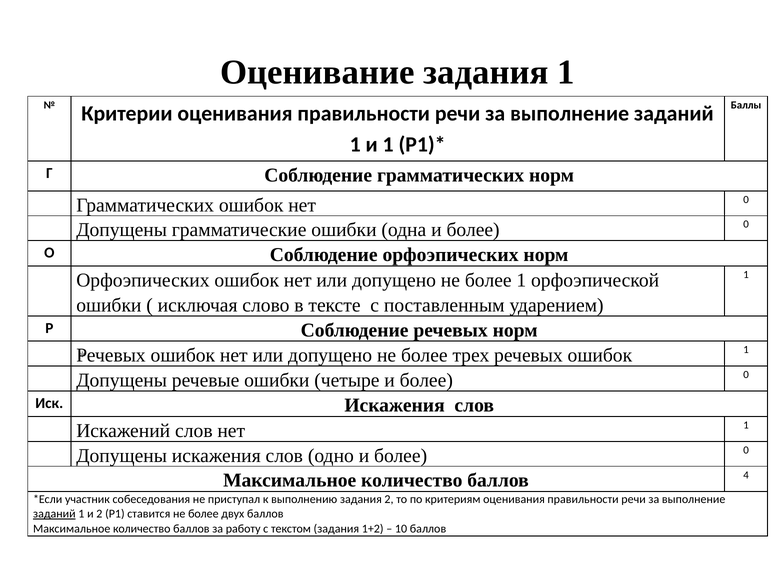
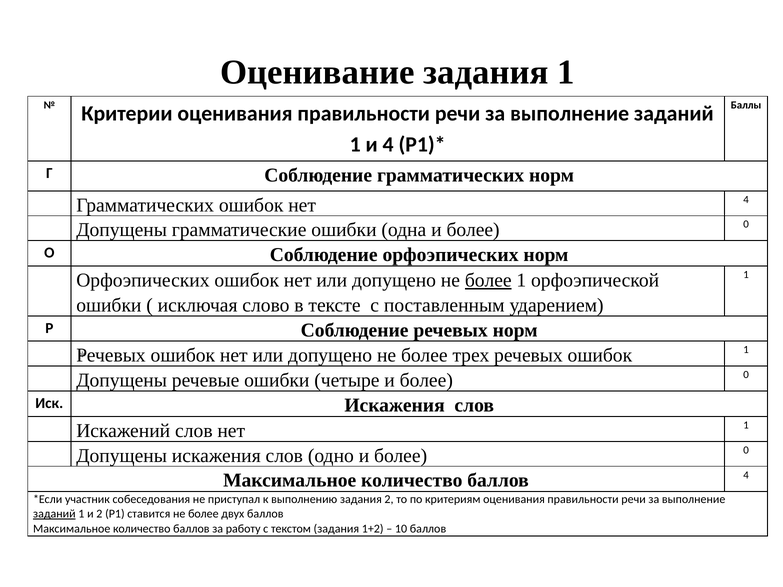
и 1: 1 -> 4 (388, 144)
нет 0: 0 -> 4 (746, 200)
более underline: none -> present (488, 280)
